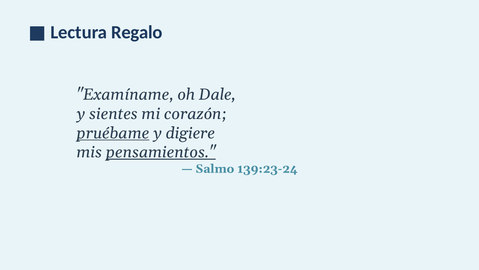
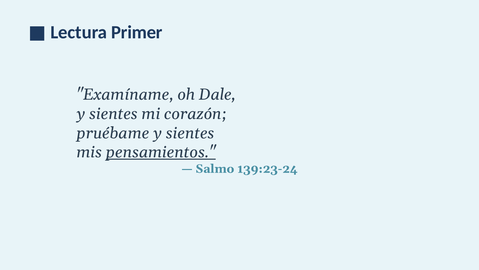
Regalo: Regalo -> Primer (137, 32)
pruébame underline: present -> none (113, 133)
digiere: digiere -> sientes (190, 133)
